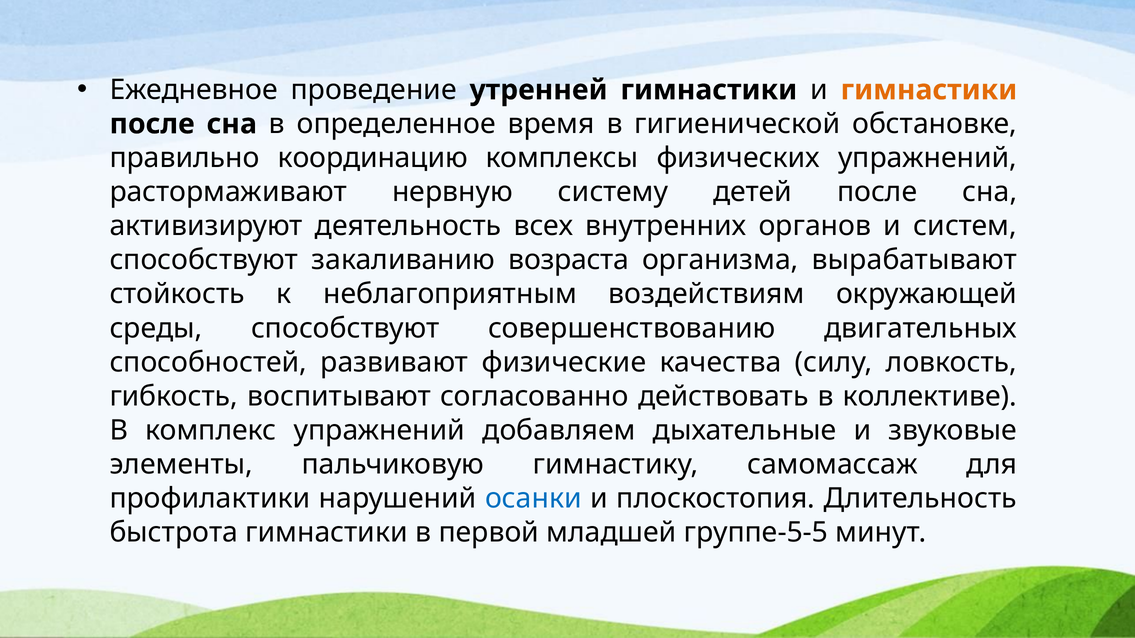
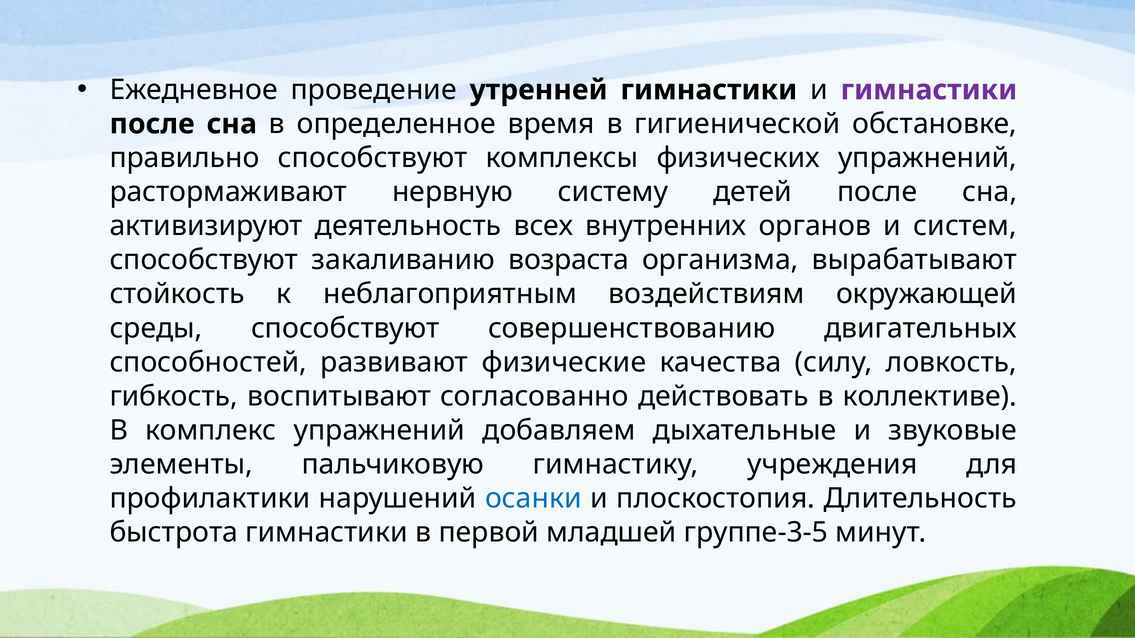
гимнастики colour: orange -> purple (929, 90)
правильно координацию: координацию -> способствуют (373, 158)
самомассаж: самомассаж -> учреждения (832, 465)
группе-5-5: группе-5-5 -> группе-3-5 (756, 533)
